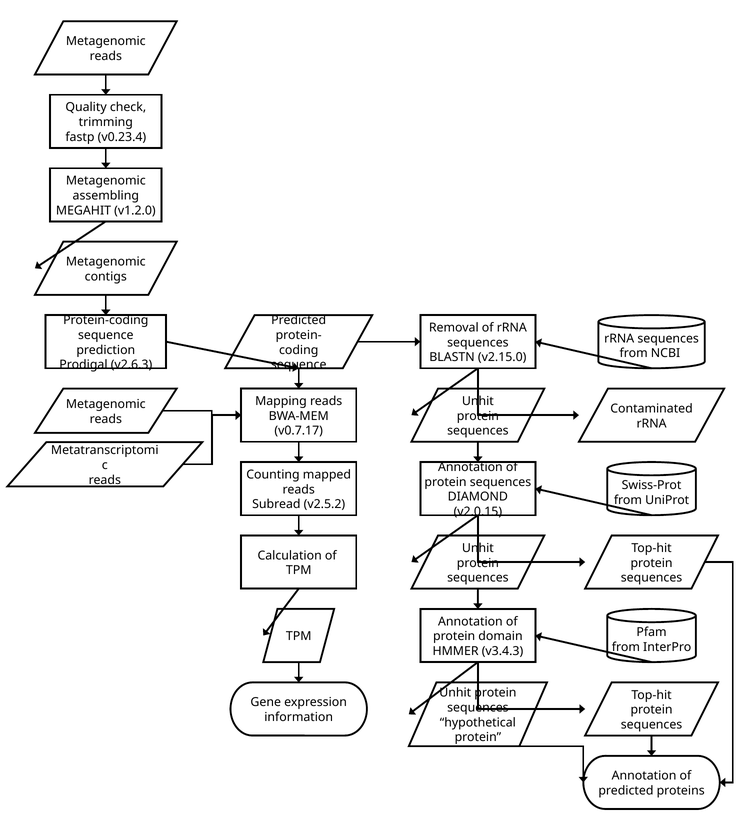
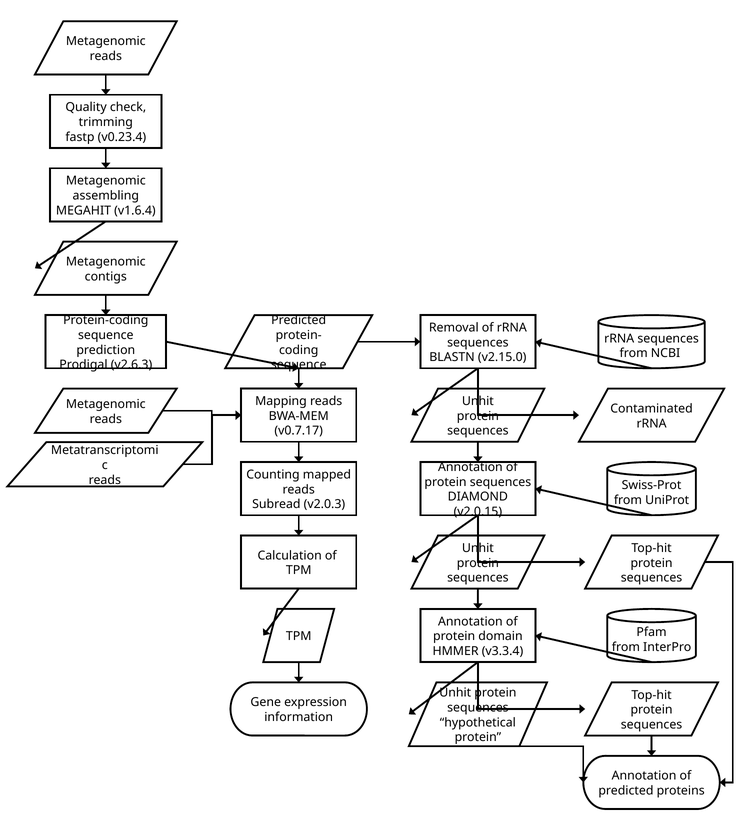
v1.2.0: v1.2.0 -> v1.6.4 (135, 210)
v2.5.2: v2.5.2 -> v2.0.3 (324, 504)
v3.4.3: v3.4.3 -> v3.3.4 (503, 651)
